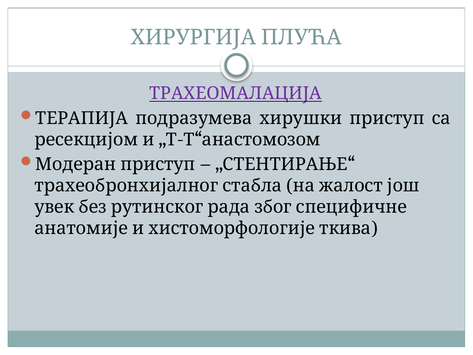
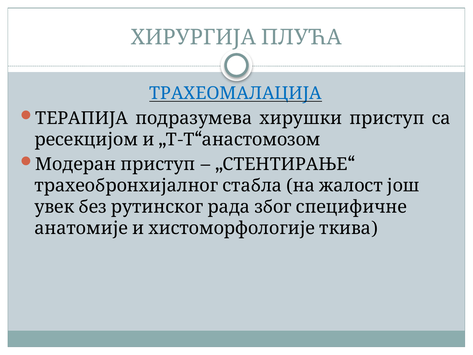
ТРАХЕОМАЛАЦИЈА colour: purple -> blue (236, 93)
